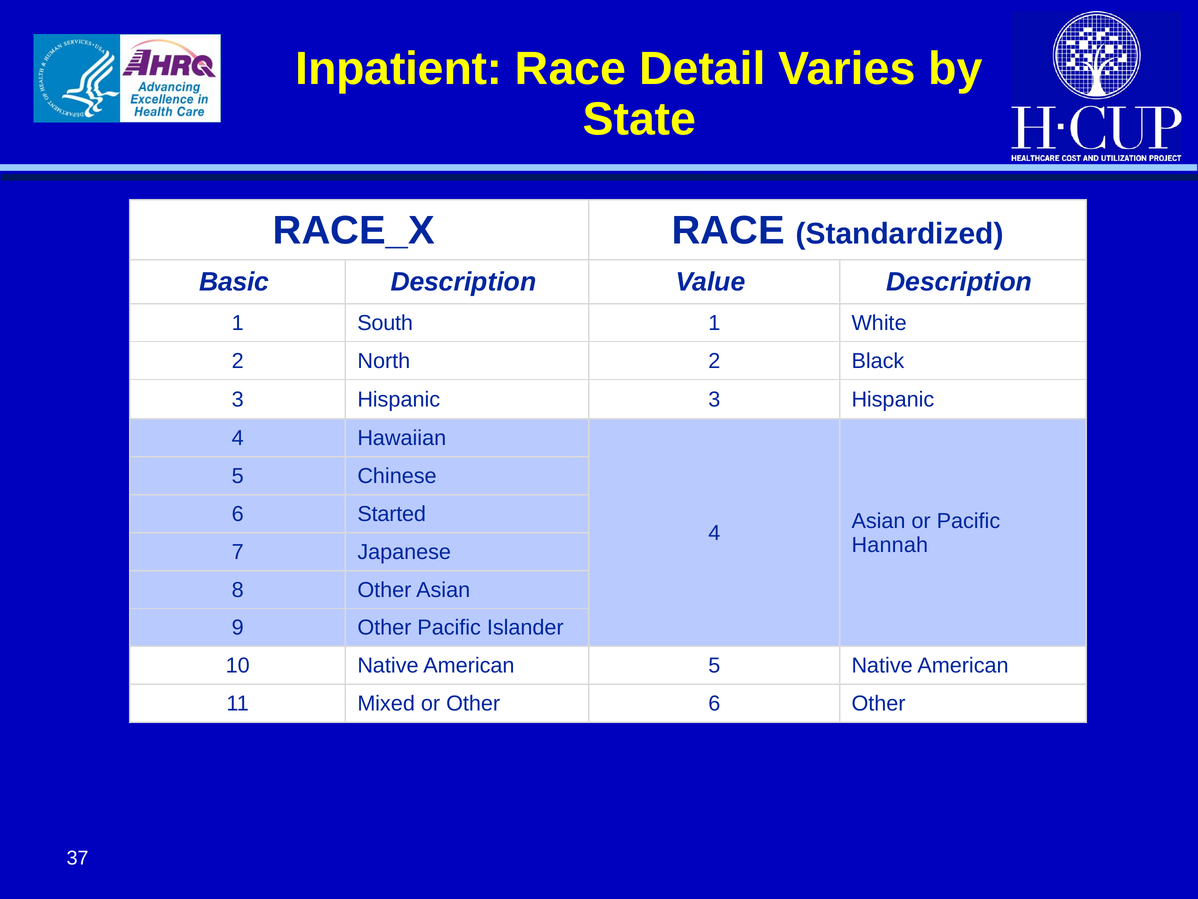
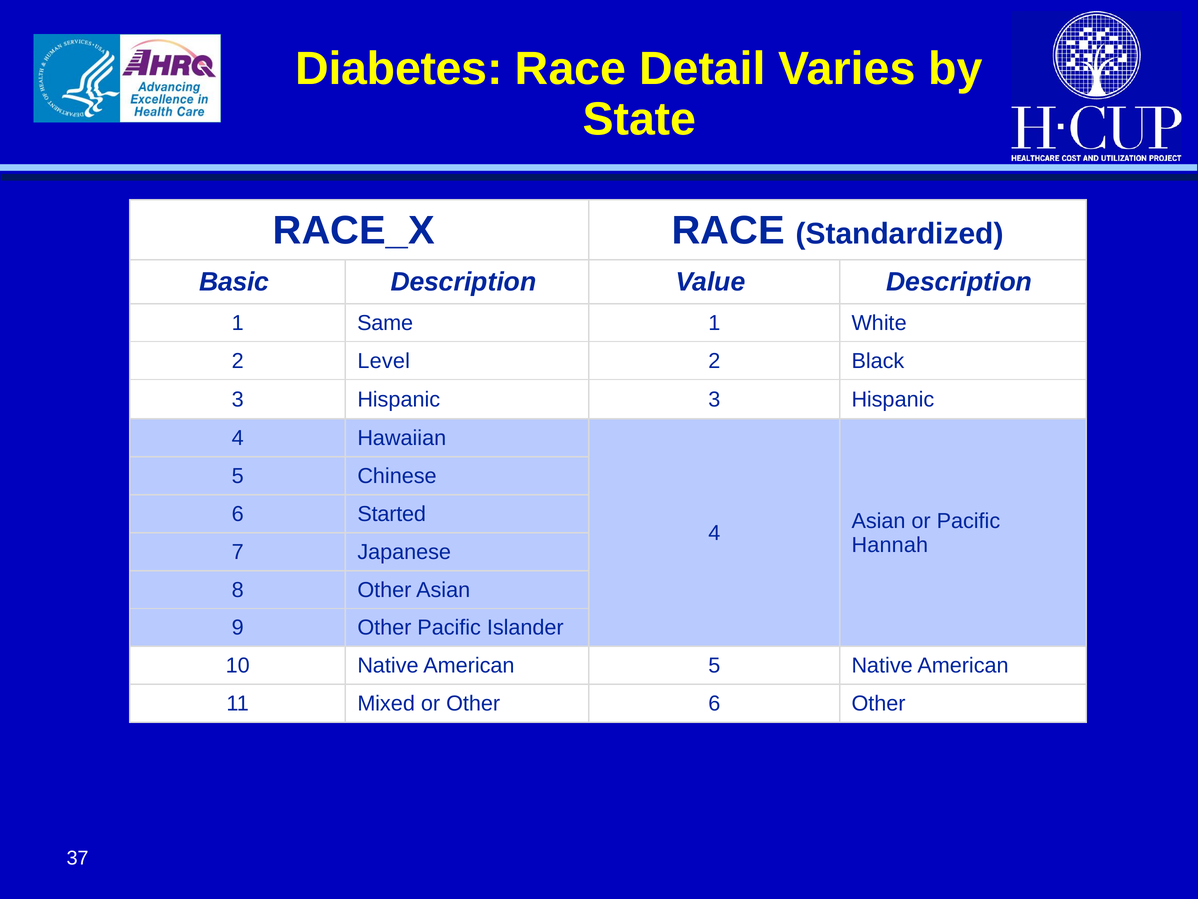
Inpatient: Inpatient -> Diabetes (399, 69)
South: South -> Same (385, 323)
North: North -> Level (384, 361)
